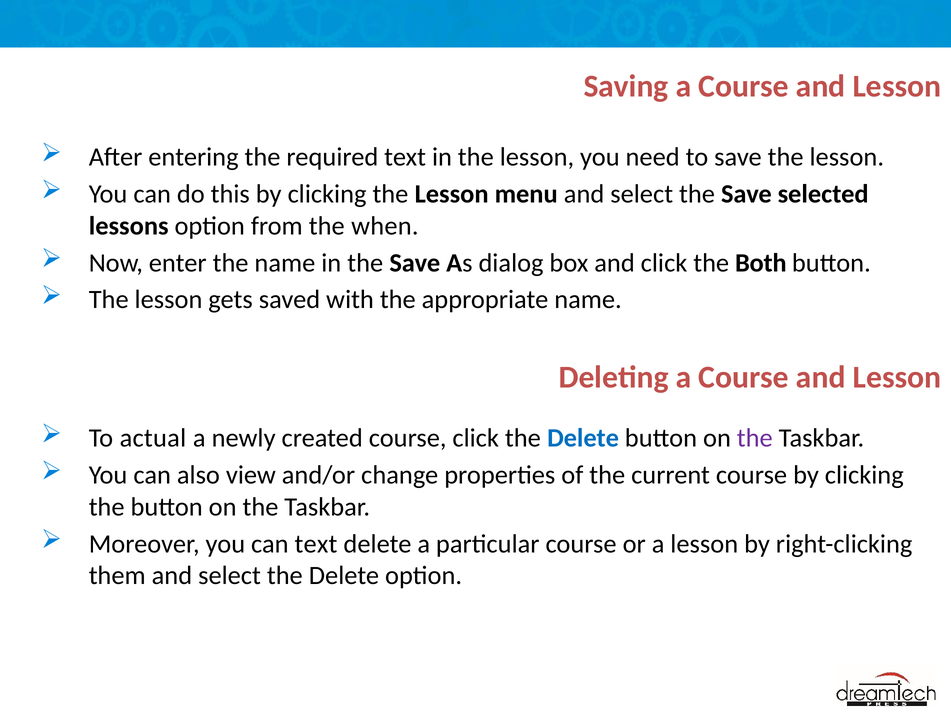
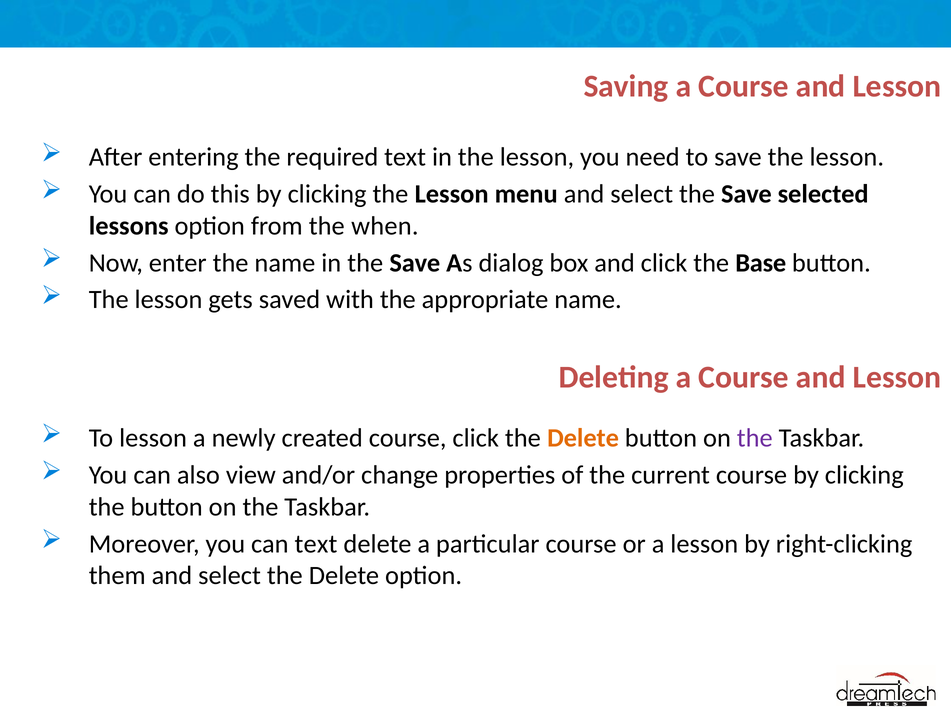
Both: Both -> Base (761, 263)
To actual: actual -> lesson (153, 438)
Delete colour: blue -> orange (583, 438)
